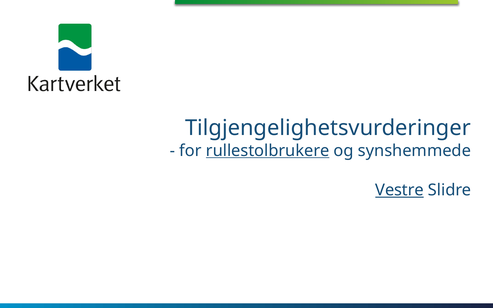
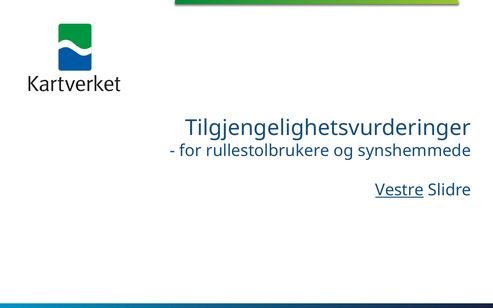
rullestolbrukere underline: present -> none (268, 151)
